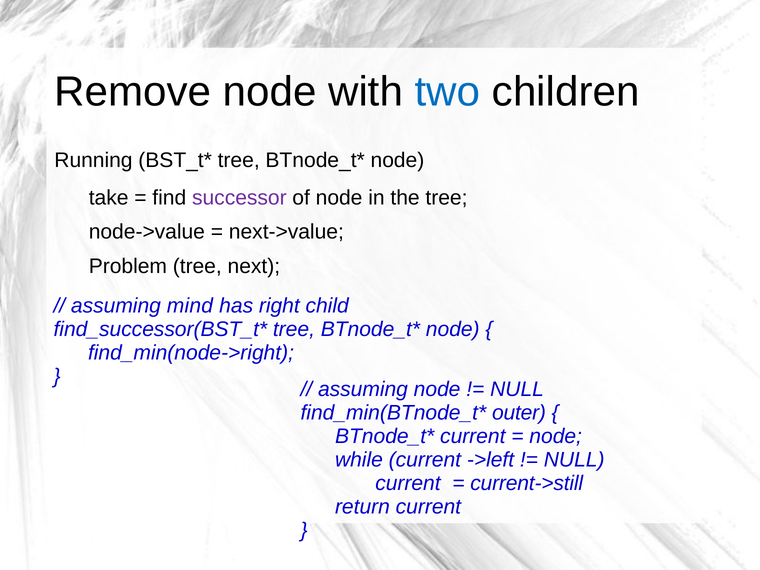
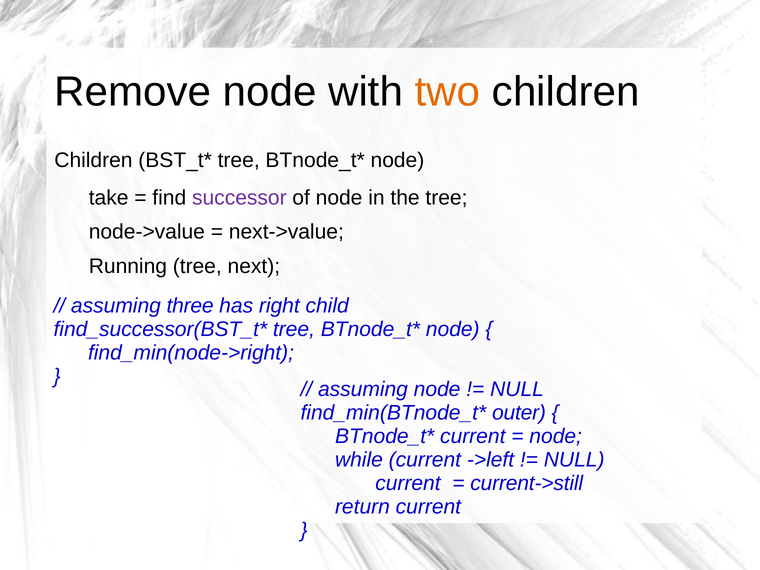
two colour: blue -> orange (447, 92)
Running: Running -> Children (93, 160)
Problem: Problem -> Running (128, 266)
mind: mind -> three (190, 306)
